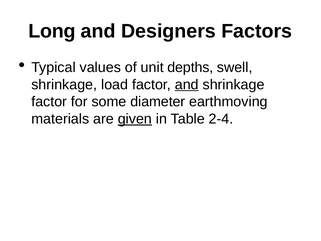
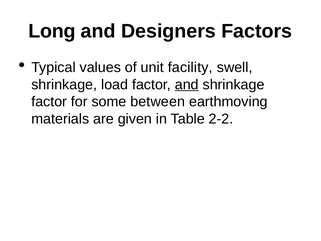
depths: depths -> facility (190, 67)
diameter: diameter -> between (158, 102)
given underline: present -> none (135, 119)
2-4: 2-4 -> 2-2 (221, 119)
